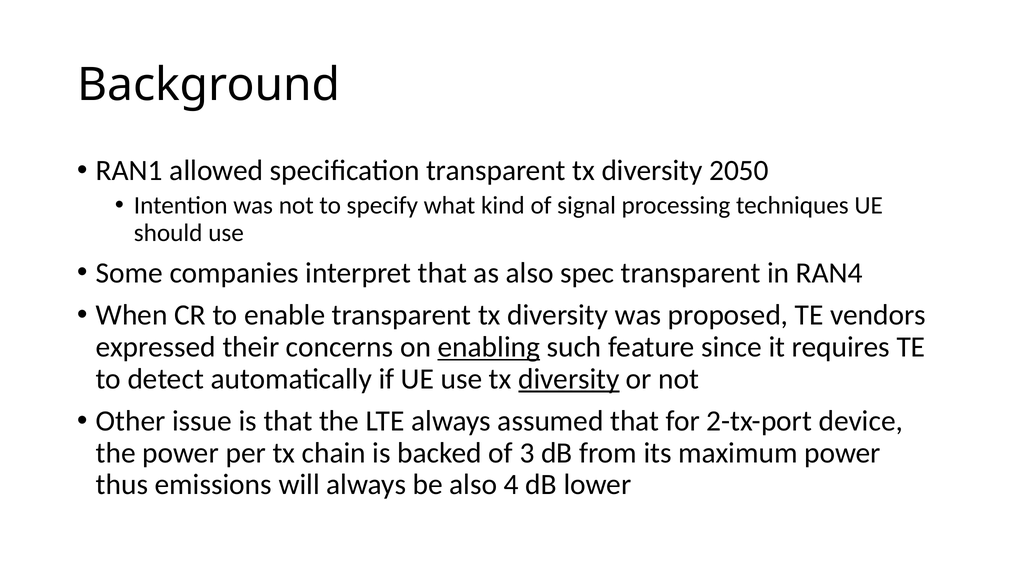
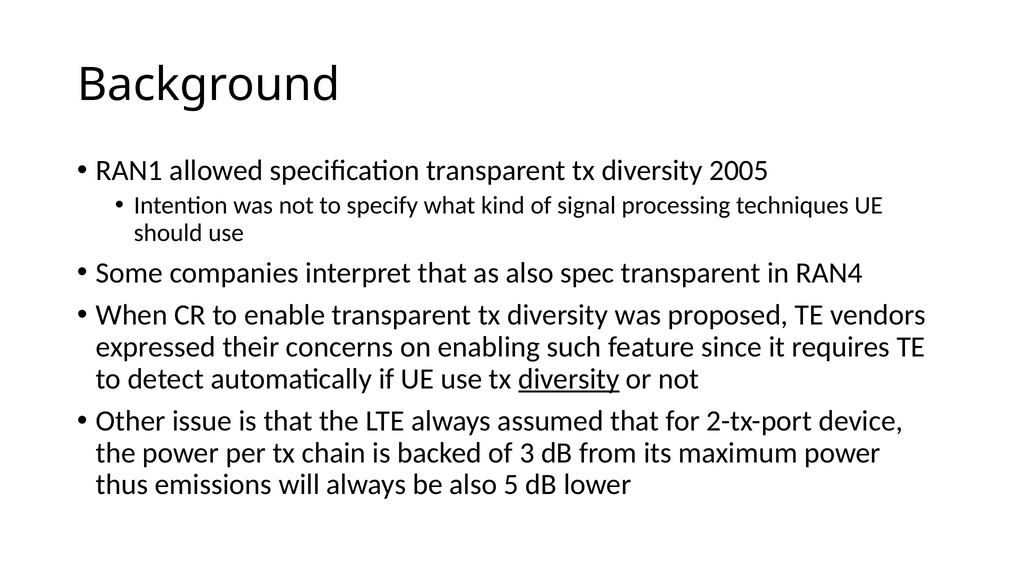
2050: 2050 -> 2005 (739, 171)
enabling underline: present -> none (489, 347)
4: 4 -> 5 (511, 485)
